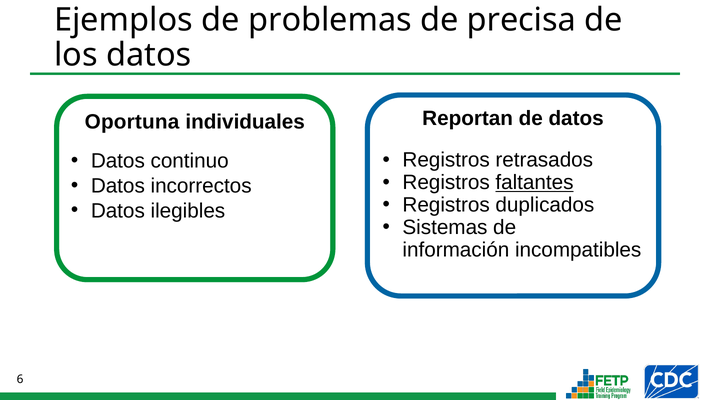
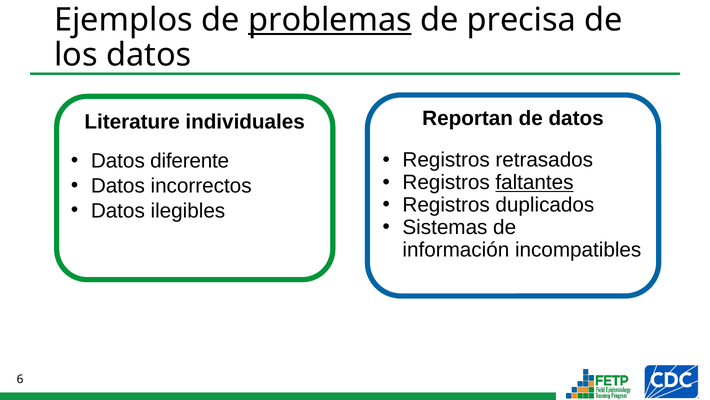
problemas underline: none -> present (330, 20)
Oportuna: Oportuna -> Literature (132, 122)
continuo: continuo -> diferente (190, 161)
